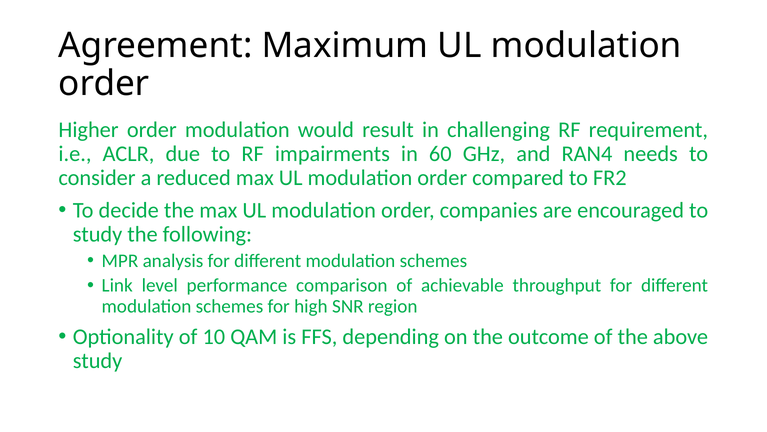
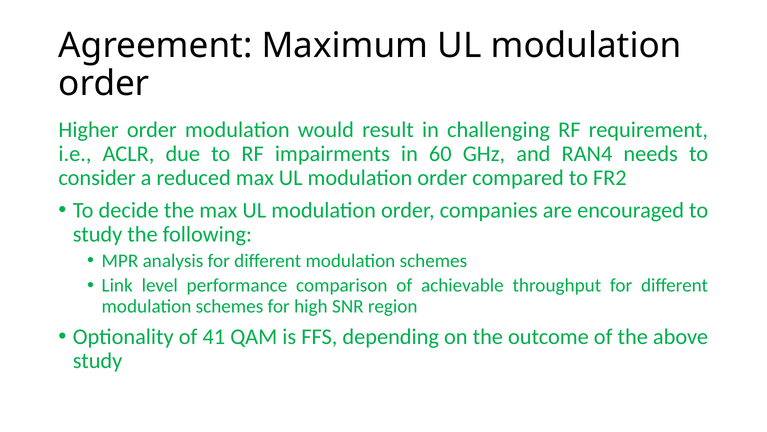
10: 10 -> 41 (214, 336)
